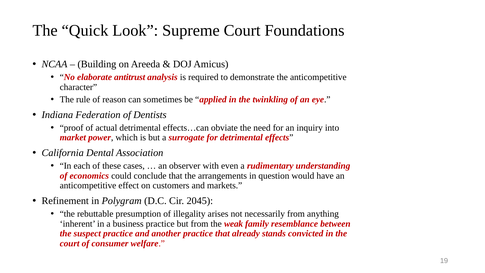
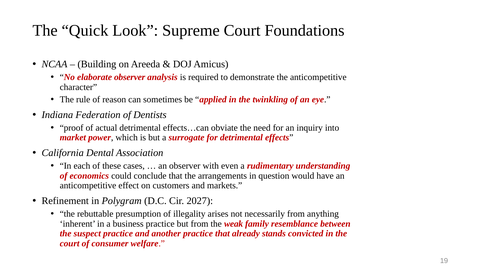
elaborate antitrust: antitrust -> observer (130, 77)
2045: 2045 -> 2027 (200, 201)
